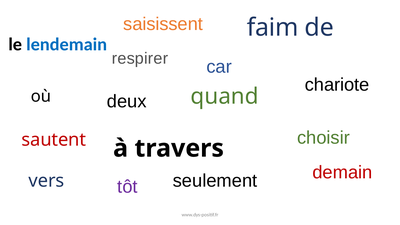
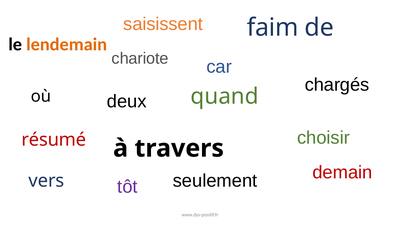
lendemain colour: blue -> orange (67, 45)
respirer: respirer -> chariote (140, 58)
chariote: chariote -> chargés (337, 85)
sautent: sautent -> résumé (54, 140)
